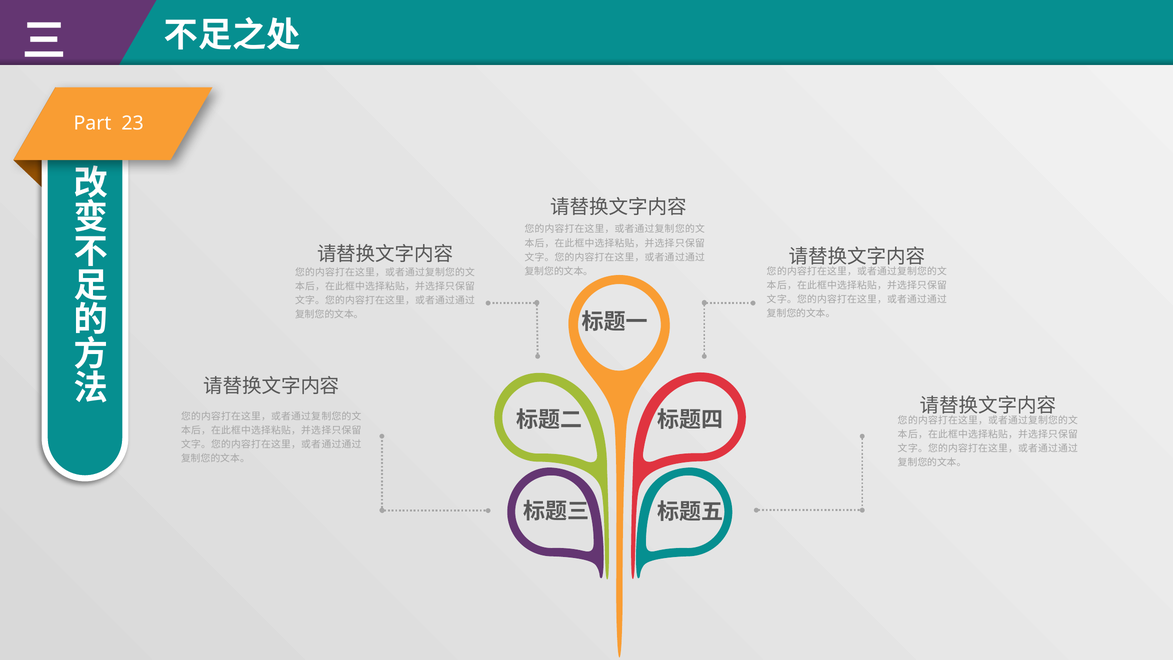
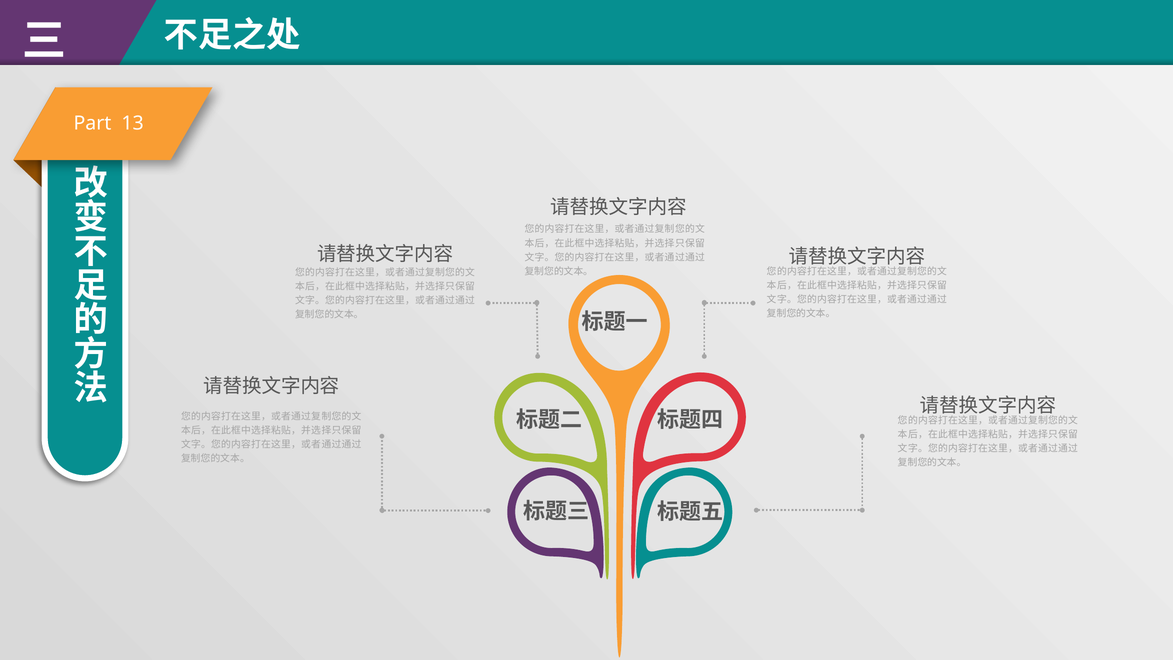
23: 23 -> 13 (133, 123)
